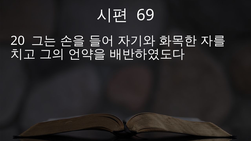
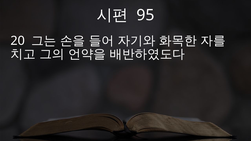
69: 69 -> 95 (145, 15)
